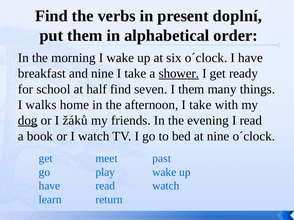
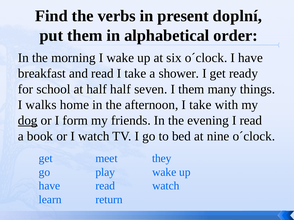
and nine: nine -> read (102, 74)
shower underline: present -> none (179, 74)
half find: find -> half (120, 89)
žáků: žáků -> form (75, 121)
past: past -> they (162, 159)
